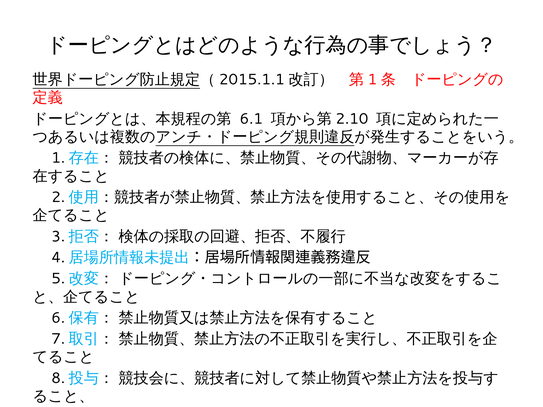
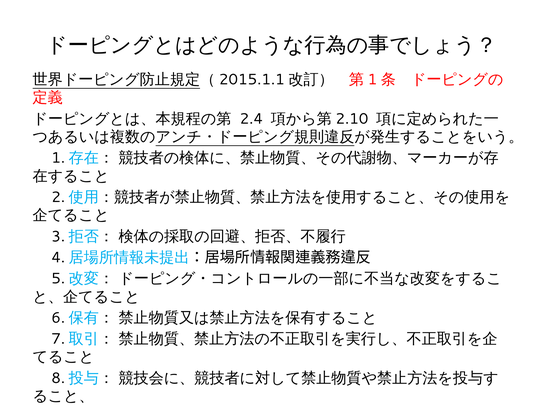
6.1: 6.1 -> 2.4 (251, 119)
